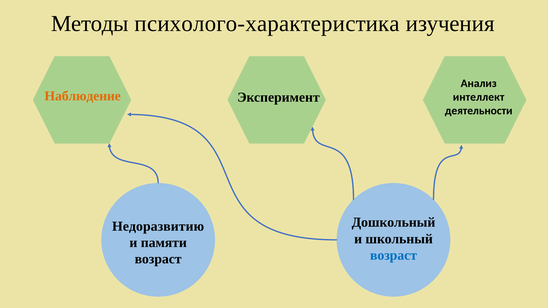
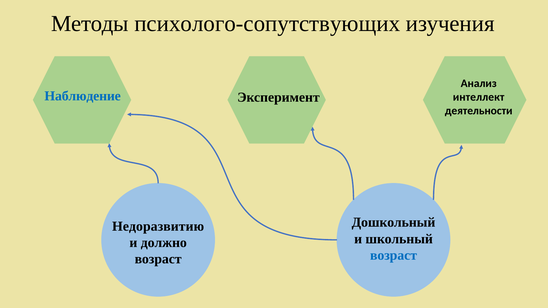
психолого-характеристика: психолого-характеристика -> психолого-сопутствующих (267, 24)
Наблюдение colour: orange -> blue (83, 96)
памяти: памяти -> должно (164, 243)
